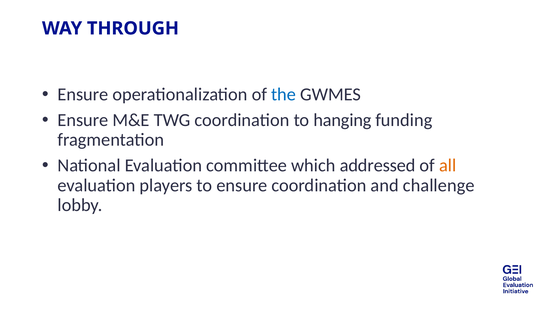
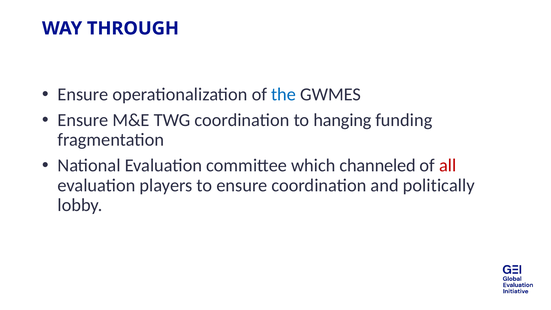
addressed: addressed -> channeled (378, 165)
all colour: orange -> red (448, 165)
challenge: challenge -> politically (439, 185)
